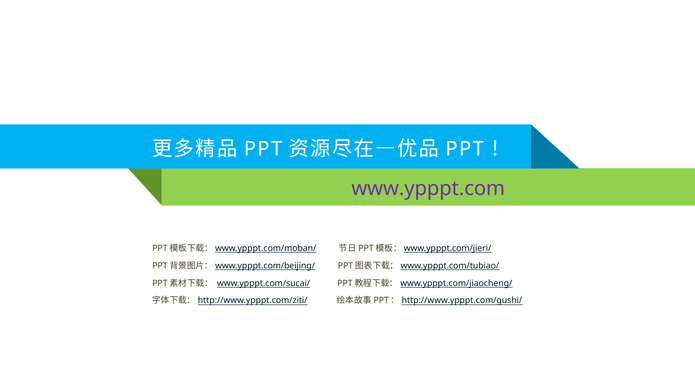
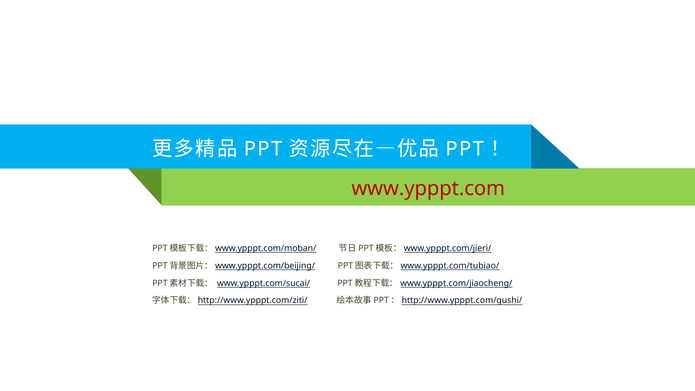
www.ypppt.com colour: purple -> red (428, 188)
